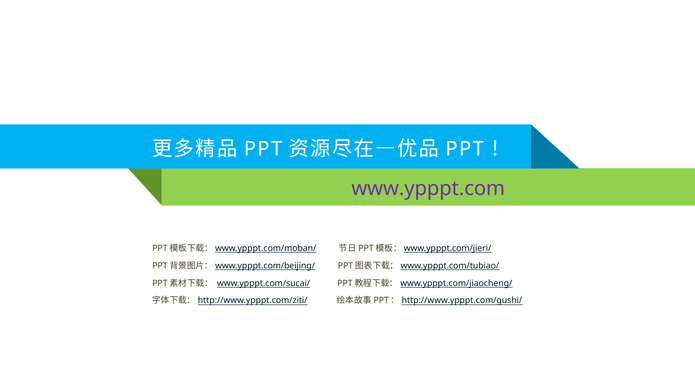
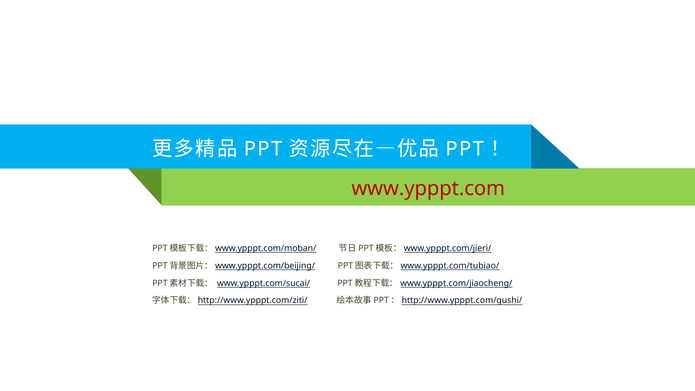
www.ypppt.com colour: purple -> red (428, 188)
